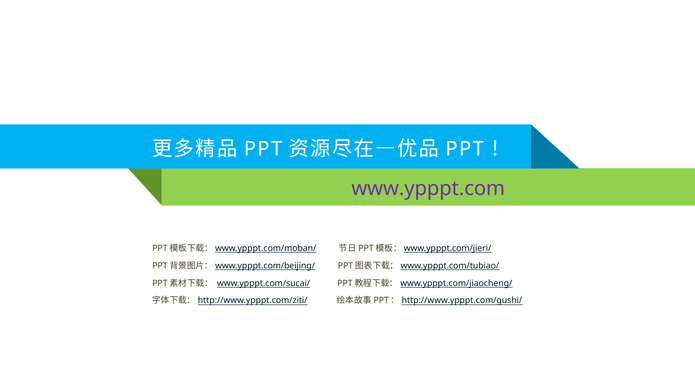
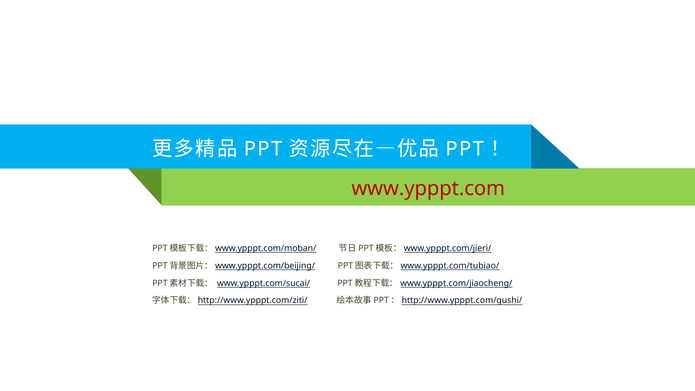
www.ypppt.com colour: purple -> red (428, 188)
